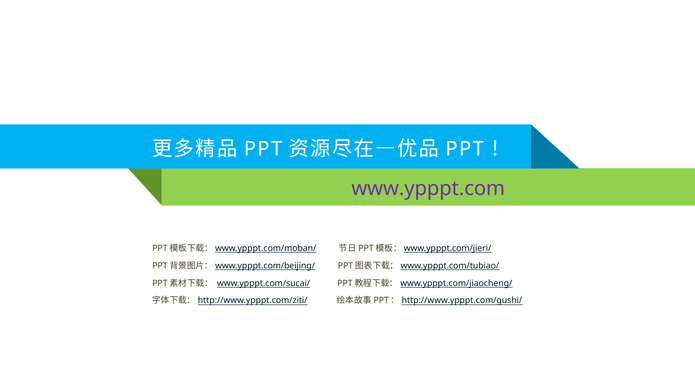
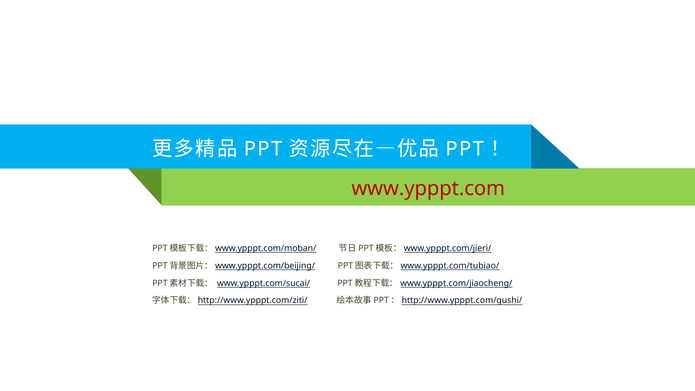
www.ypppt.com colour: purple -> red (428, 188)
